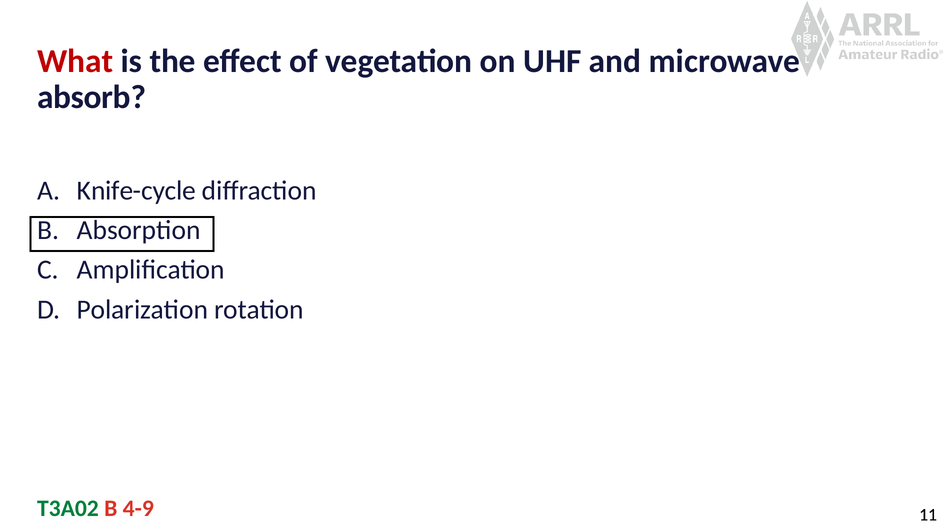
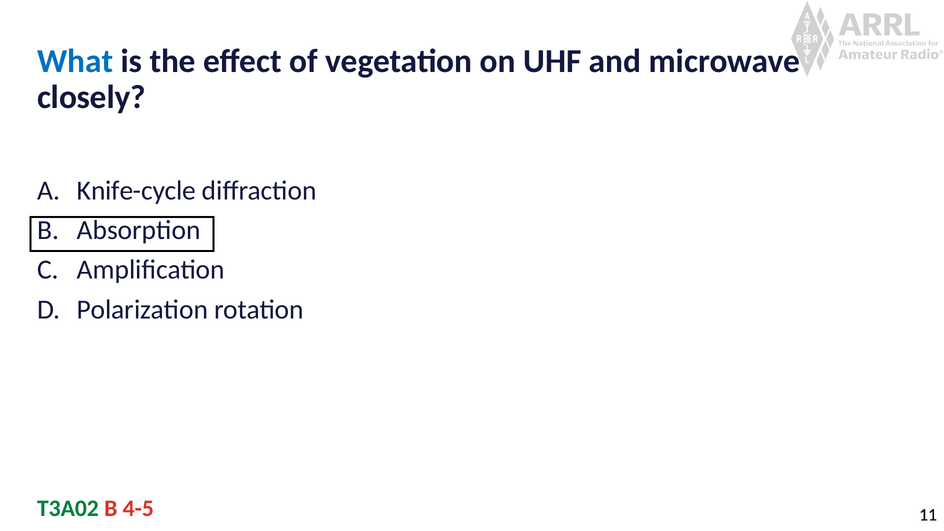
What colour: red -> blue (75, 61)
absorb: absorb -> closely (91, 97)
4-9: 4-9 -> 4-5 (138, 508)
